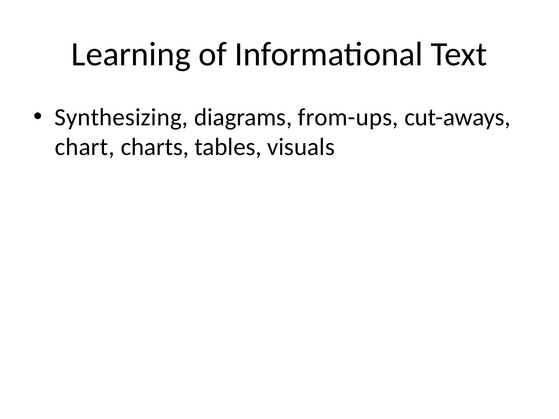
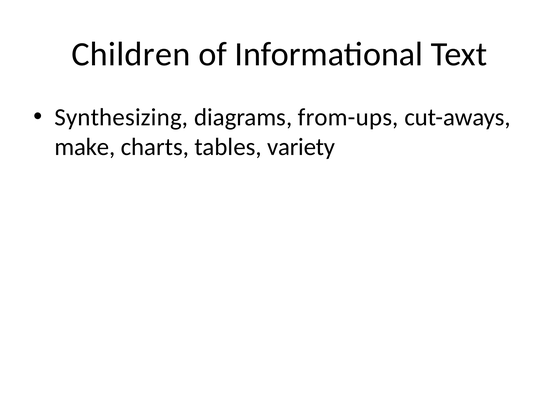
Learning: Learning -> Children (131, 54)
chart: chart -> make (85, 147)
visuals: visuals -> variety (301, 147)
